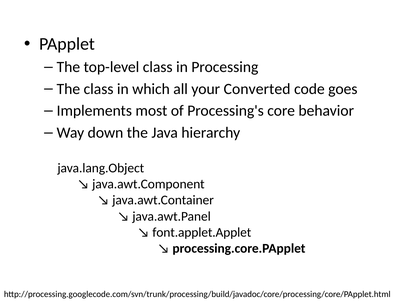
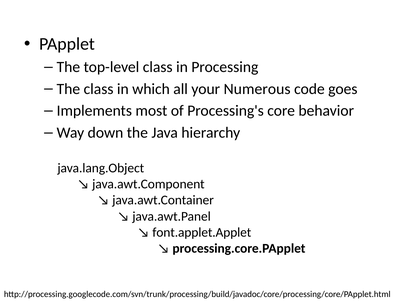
Converted: Converted -> Numerous (257, 89)
